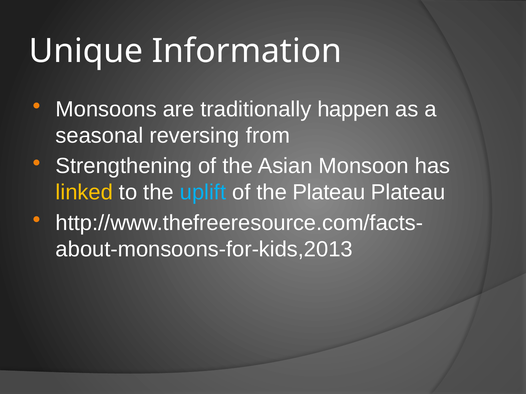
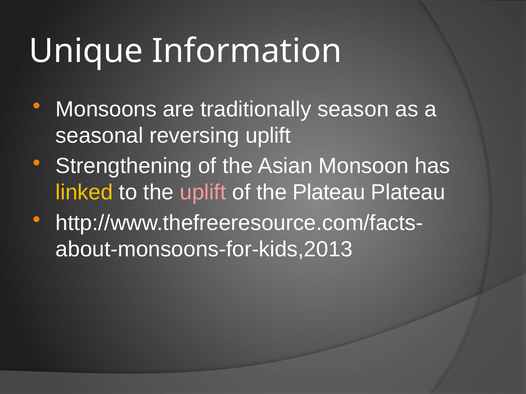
happen: happen -> season (353, 109)
reversing from: from -> uplift (268, 136)
uplift colour: light blue -> pink (203, 193)
